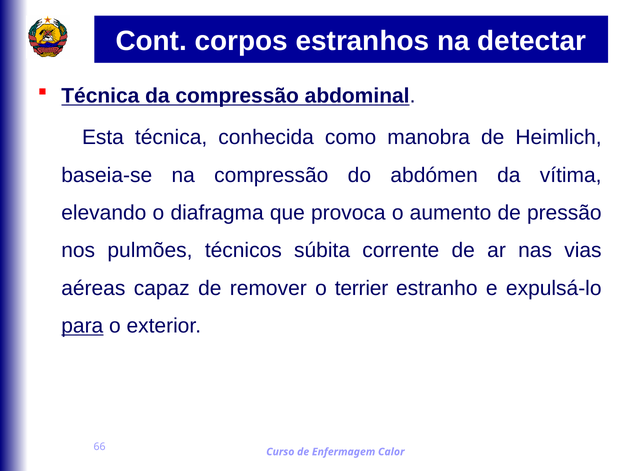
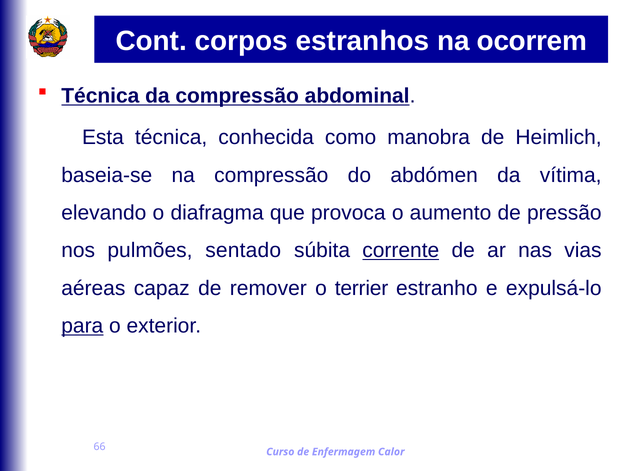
detectar: detectar -> ocorrem (532, 41)
técnicos: técnicos -> sentado (243, 251)
corrente underline: none -> present (401, 251)
